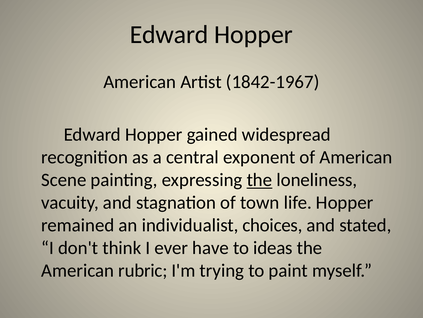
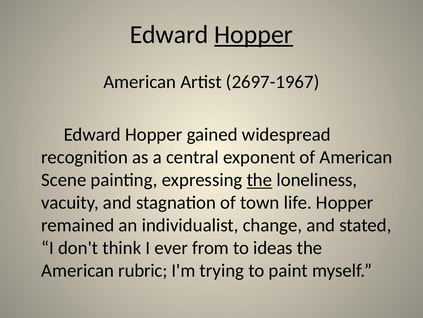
Hopper underline: none -> present (254, 35)
1842-1967: 1842-1967 -> 2697-1967 (273, 82)
choices: choices -> change (272, 225)
have: have -> from (211, 247)
